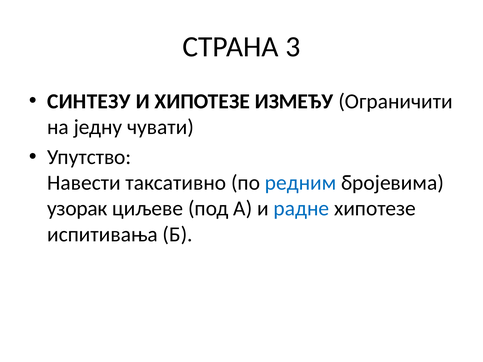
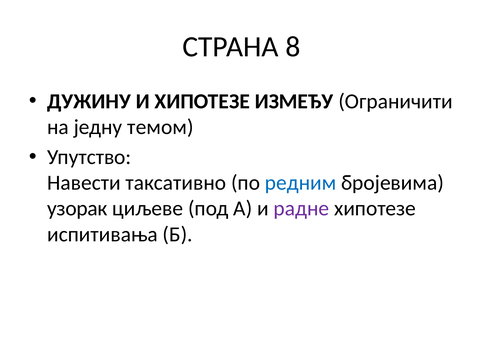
3: 3 -> 8 (293, 47)
СИНТЕЗУ: СИНТЕЗУ -> ДУЖИНУ (89, 101)
чувати: чувати -> темом (161, 127)
радне colour: blue -> purple (301, 209)
